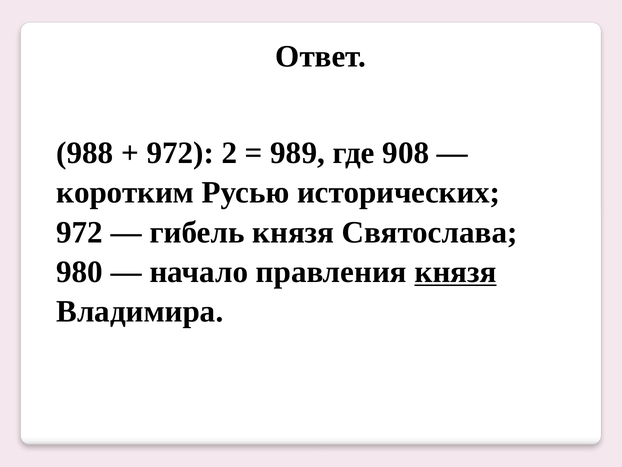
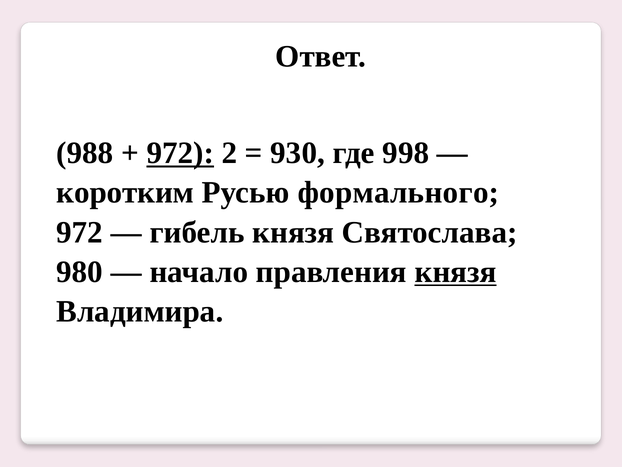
972 underline: none -> present (180, 153)
989: 989 -> 930 (298, 153)
908: 908 -> 998 (406, 153)
исторических: исторических -> формального (398, 192)
